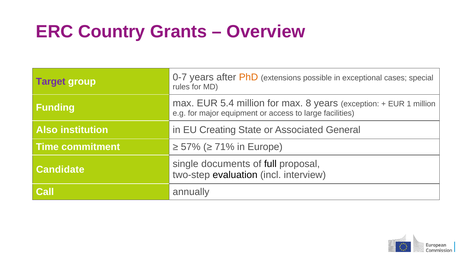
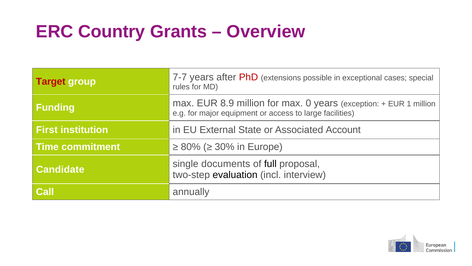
Target colour: purple -> red (51, 81)
0-7: 0-7 -> 7-7 (180, 77)
PhD colour: orange -> red (248, 77)
5.4: 5.4 -> 8.9 (227, 103)
8: 8 -> 0 (308, 103)
Also: Also -> First (47, 130)
Creating: Creating -> External (218, 130)
General: General -> Account (343, 130)
57%: 57% -> 80% (191, 147)
71%: 71% -> 30% (225, 147)
